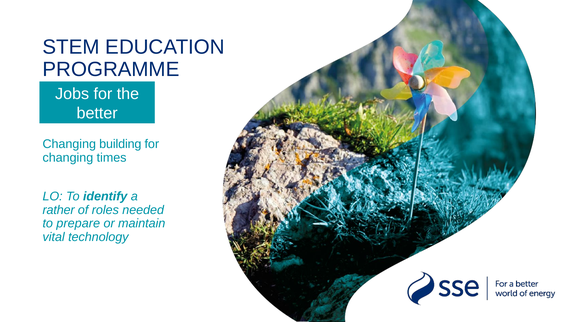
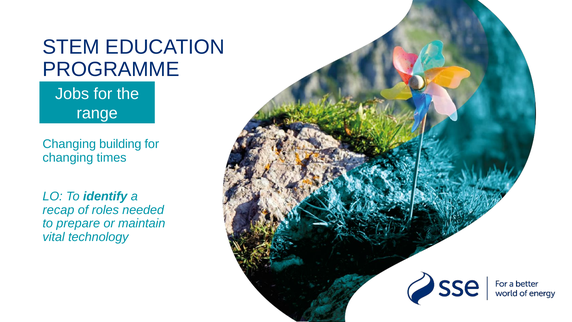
better: better -> range (97, 113)
rather: rather -> recap (58, 210)
